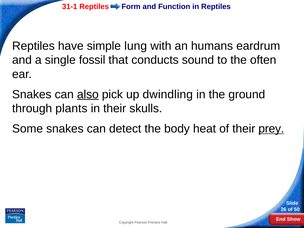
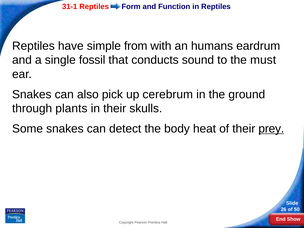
lung: lung -> from (136, 46)
often: often -> must (263, 60)
also underline: present -> none (88, 94)
dwindling: dwindling -> cerebrum (168, 94)
